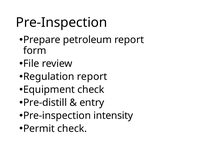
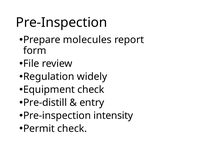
petroleum: petroleum -> molecules (87, 40)
Regulation report: report -> widely (92, 76)
